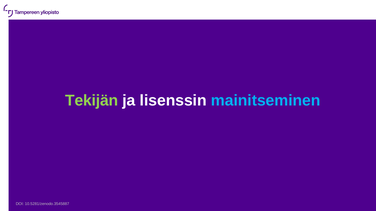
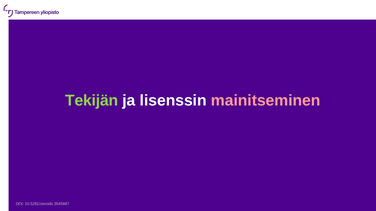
mainitseminen colour: light blue -> pink (266, 101)
